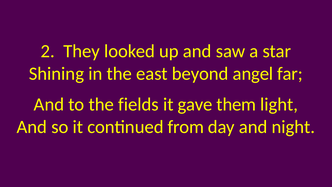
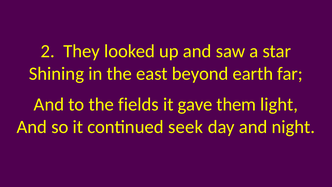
angel: angel -> earth (253, 74)
from: from -> seek (186, 127)
